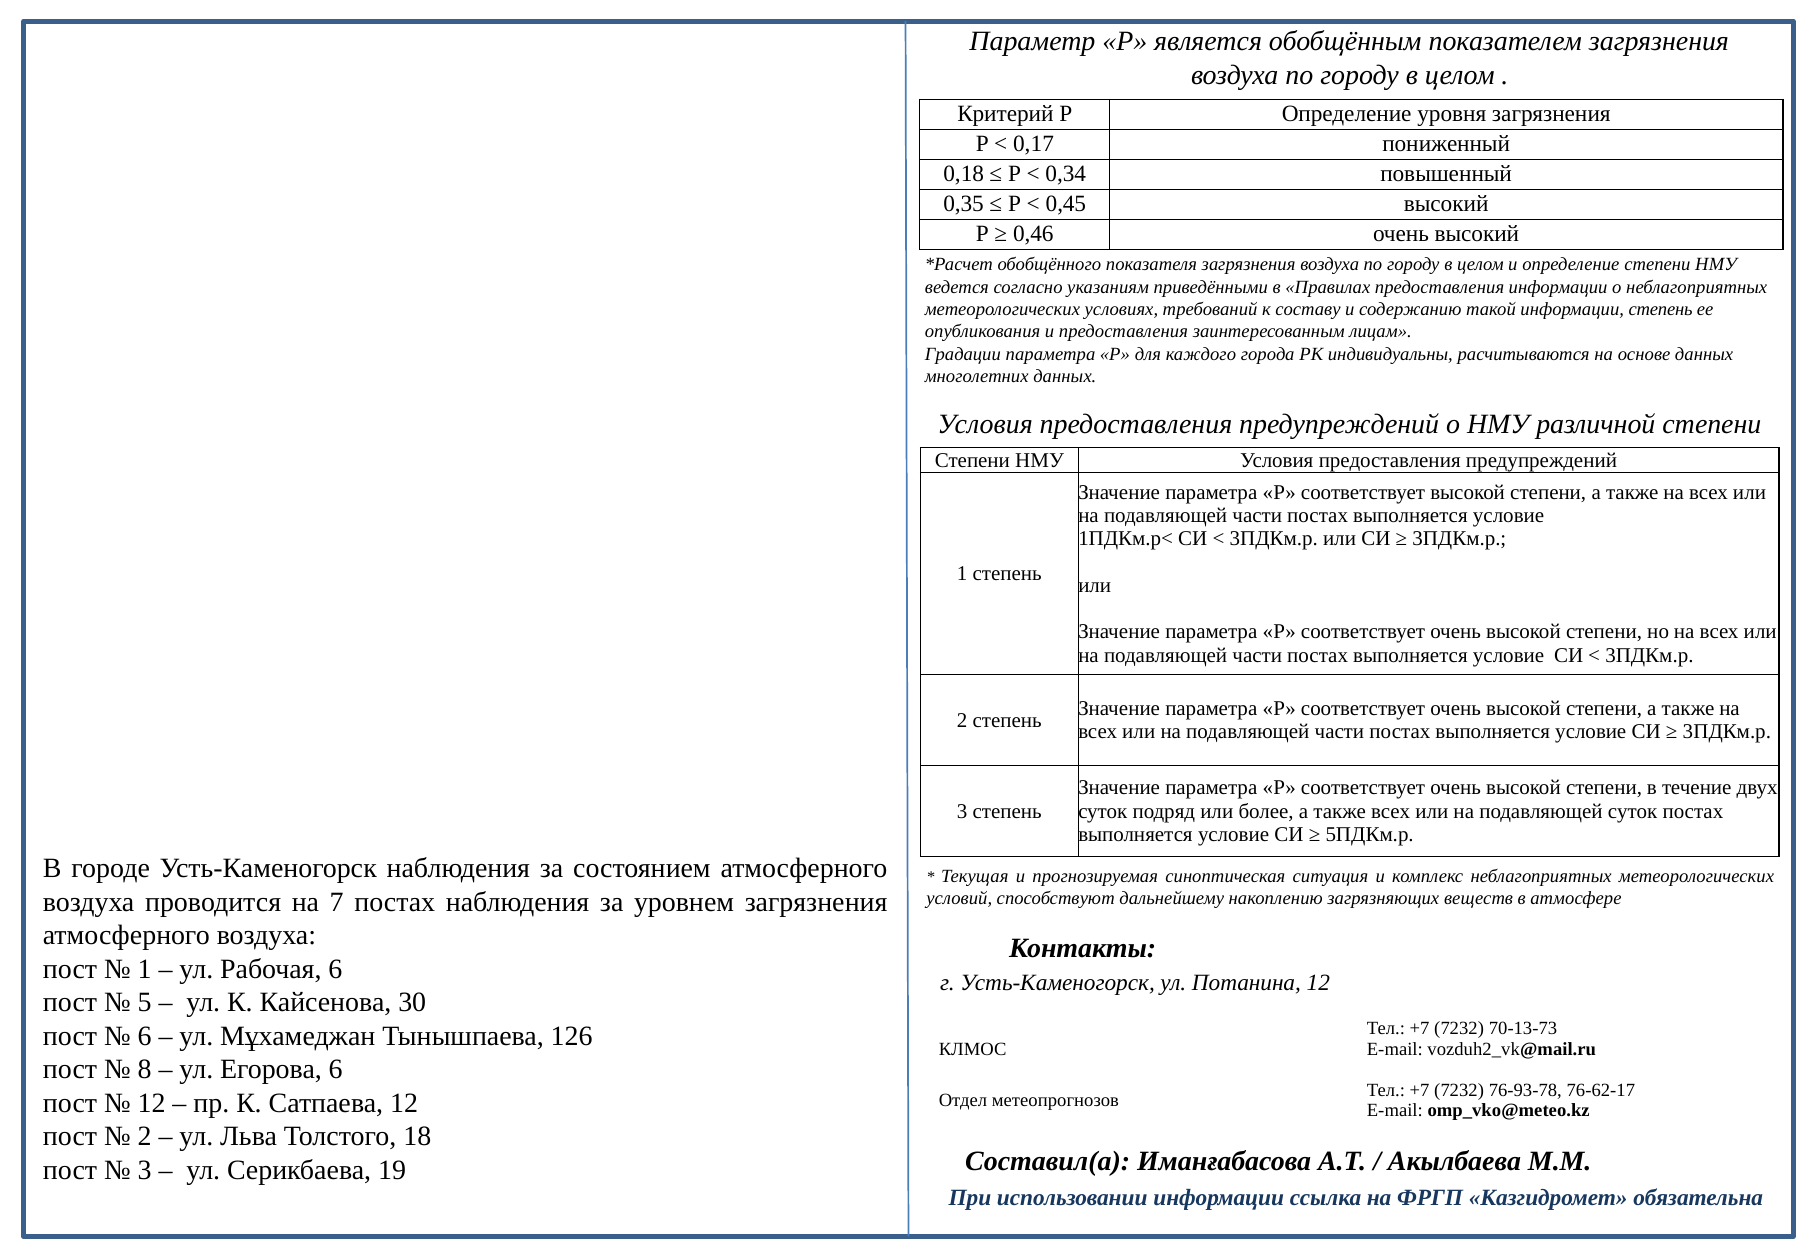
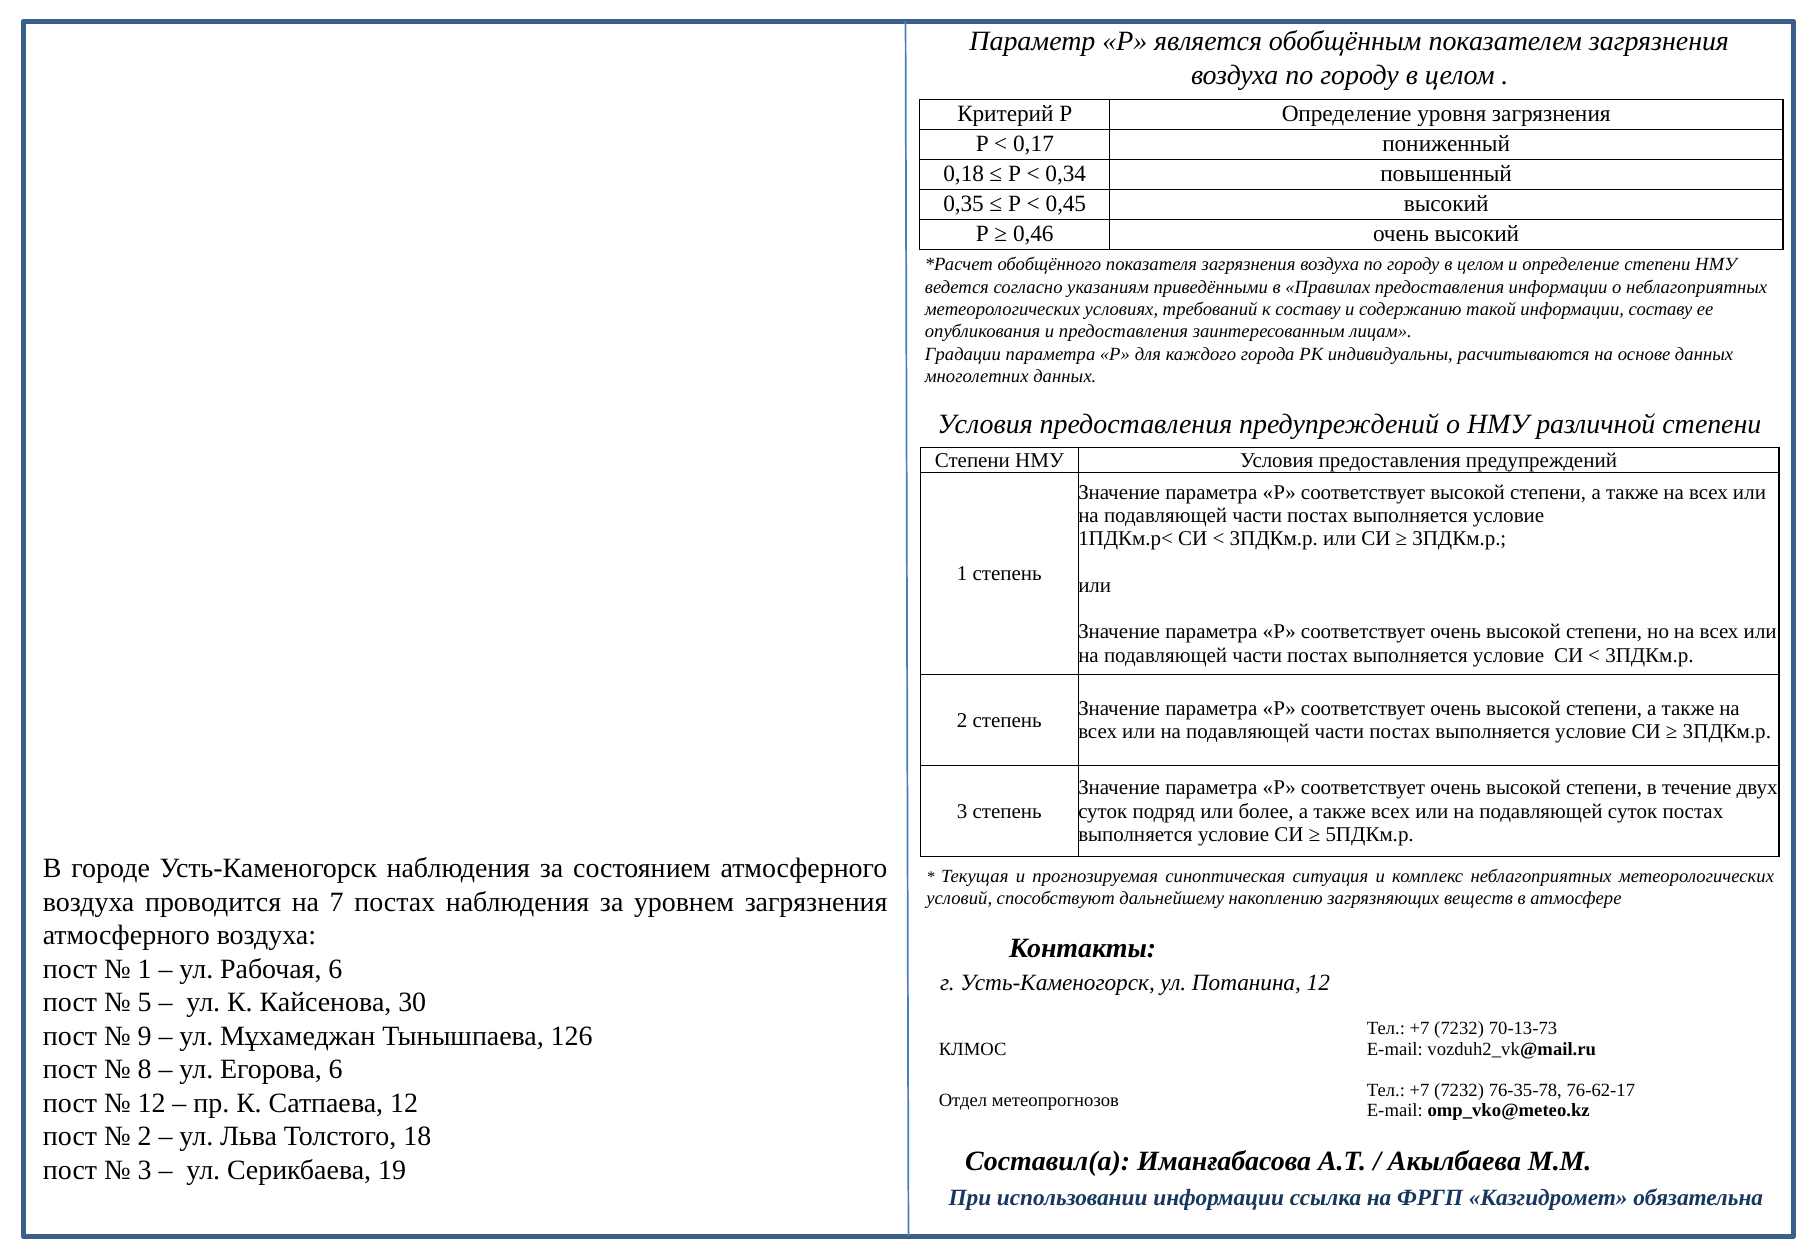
информации степень: степень -> составу (1661, 309)
6: 6 -> 9 (145, 1036)
76-93-78: 76-93-78 -> 76-35-78 (1525, 1090)
